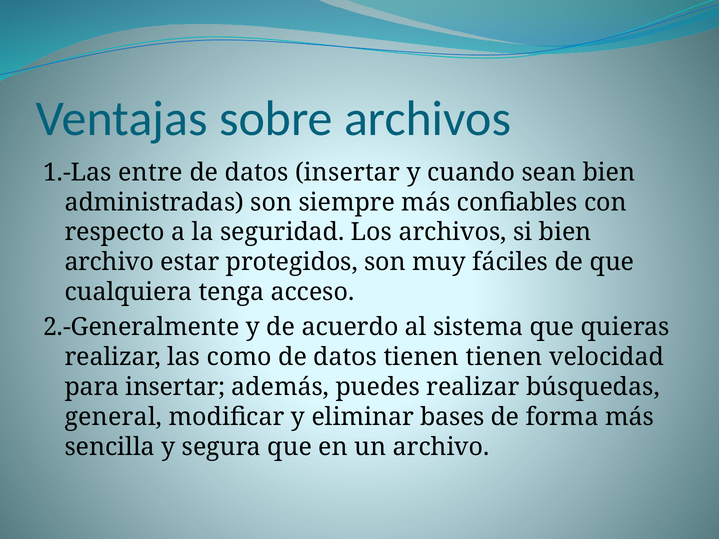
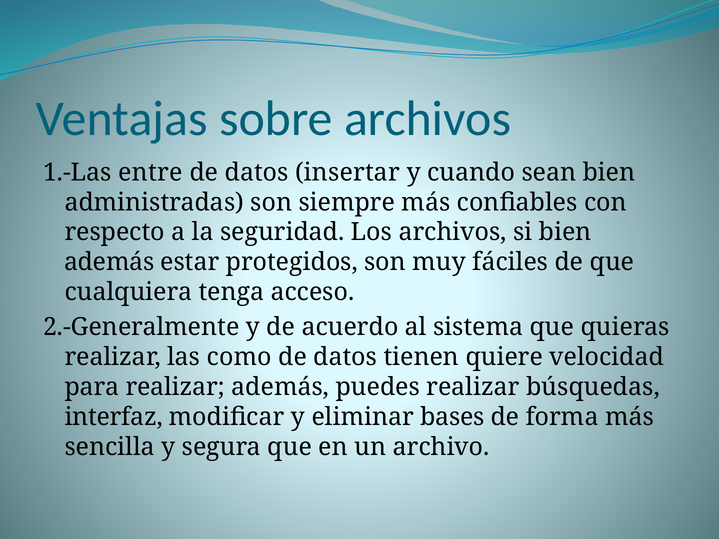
archivo: archivo -> además (109, 262)
tienen tienen: tienen -> quiere (504, 357)
para insertar: insertar -> realizar (175, 387)
general: general -> interfaz (114, 417)
